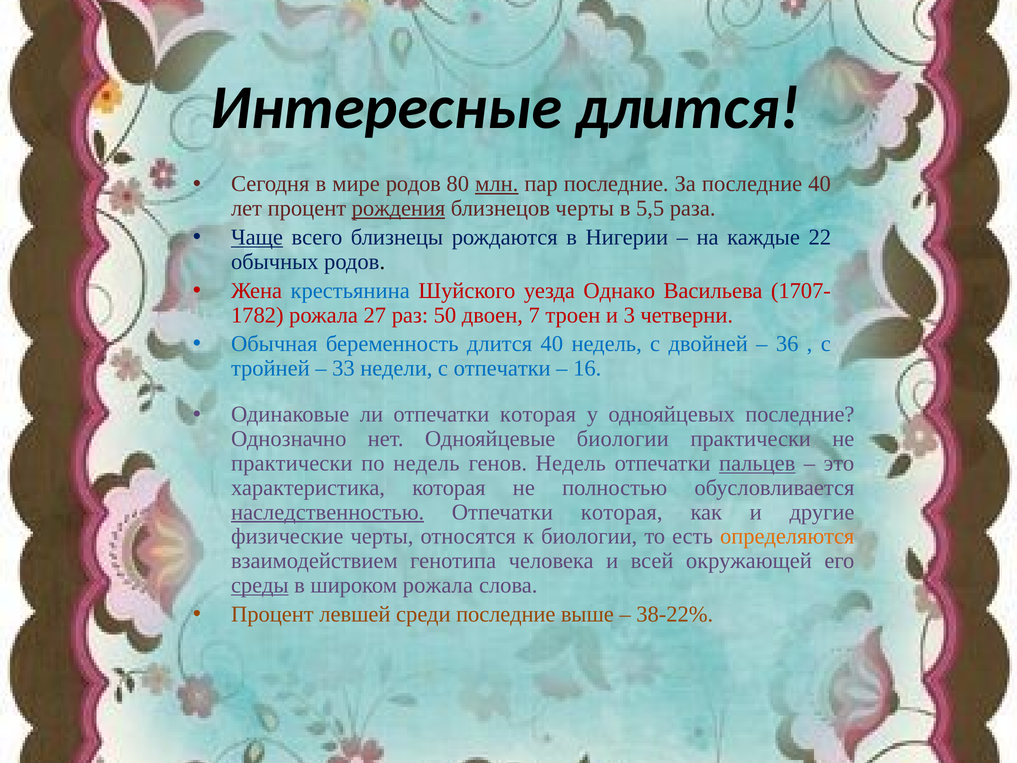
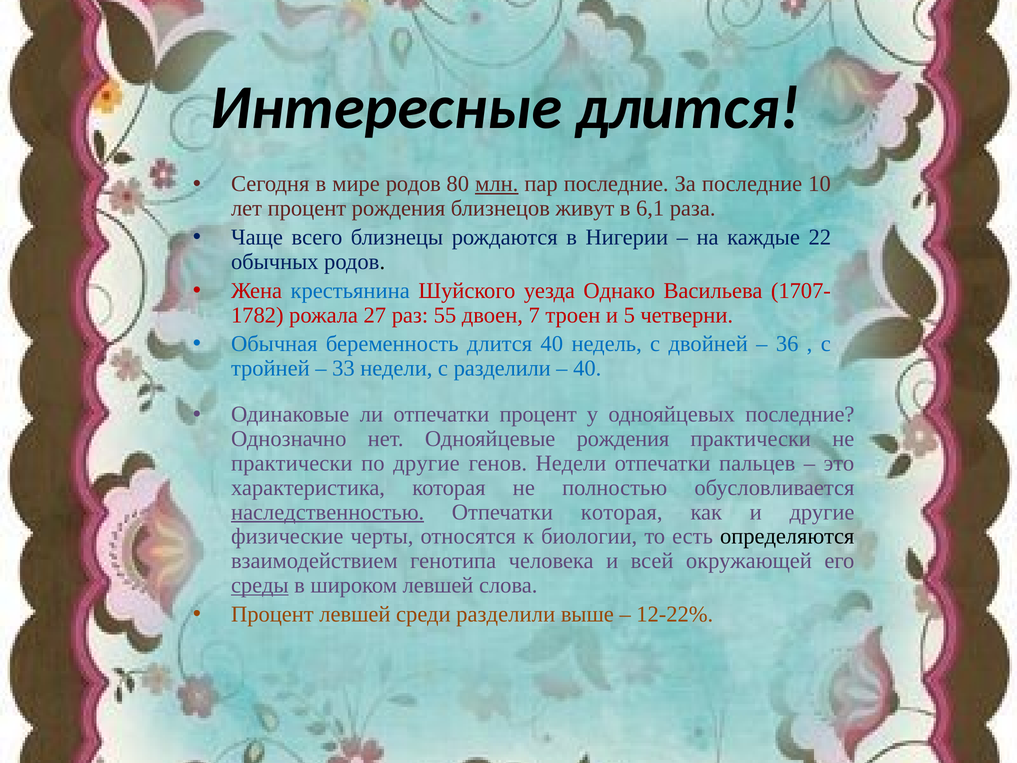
последние 40: 40 -> 10 (820, 184)
рождения underline: present -> none (399, 208)
близнецов черты: черты -> живут (585, 208)
5,5: 5,5 -> 6,1 (650, 208)
Чаще underline: present -> none (257, 237)
50: 50 -> 55 (445, 315)
3: 3 -> 5 (629, 315)
с отпечатки: отпечатки -> разделили (502, 368)
16: 16 -> 40 (587, 368)
ли отпечатки которая: которая -> процент (538, 414)
Однояйцевые биологии: биологии -> рождения (623, 439)
по недель: недель -> другие (426, 463)
генов Недель: Недель -> Недели (571, 463)
пальцев underline: present -> none (757, 463)
определяются colour: orange -> black (787, 536)
широком рожала: рожала -> левшей (438, 585)
среди последние: последние -> разделили (506, 614)
38-22%: 38-22% -> 12-22% (675, 614)
